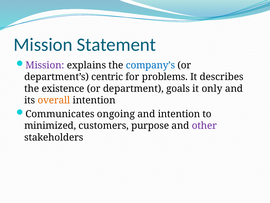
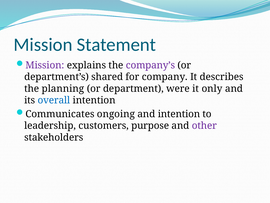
company’s colour: blue -> purple (151, 65)
centric: centric -> shared (107, 77)
problems: problems -> company (165, 77)
existence: existence -> planning (63, 88)
goals: goals -> were (178, 88)
overall colour: orange -> blue (54, 100)
minimized: minimized -> leadership (50, 125)
